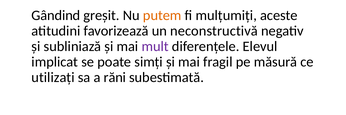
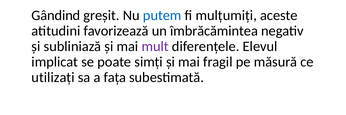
putem colour: orange -> blue (162, 15)
neconstructivă: neconstructivă -> îmbrăcămintea (214, 31)
răni: răni -> fața (115, 78)
